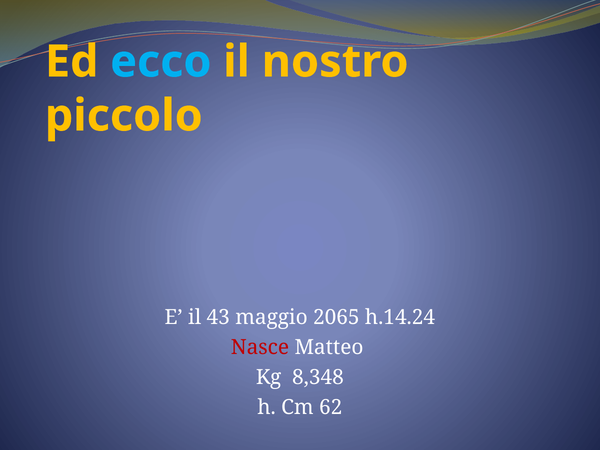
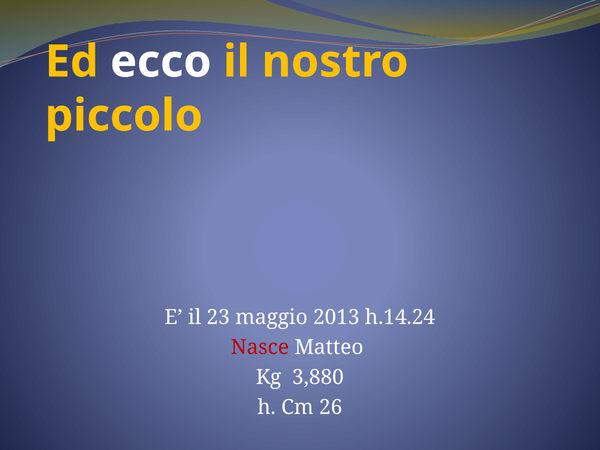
ecco colour: light blue -> white (161, 62)
43: 43 -> 23 (218, 318)
2065: 2065 -> 2013 (336, 318)
8,348: 8,348 -> 3,880 (318, 378)
62: 62 -> 26 (331, 408)
